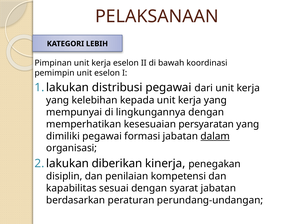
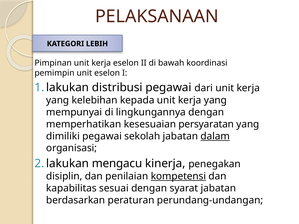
formasi: formasi -> sekolah (142, 136)
diberikan: diberikan -> mengacu (117, 164)
kompetensi underline: none -> present (178, 176)
